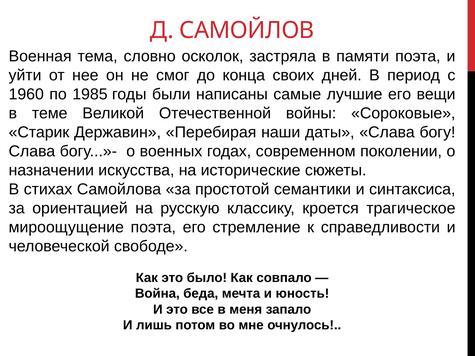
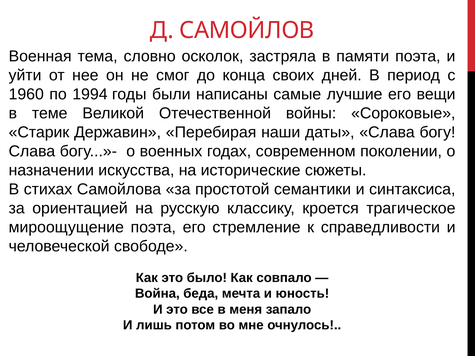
1985: 1985 -> 1994 (90, 94)
